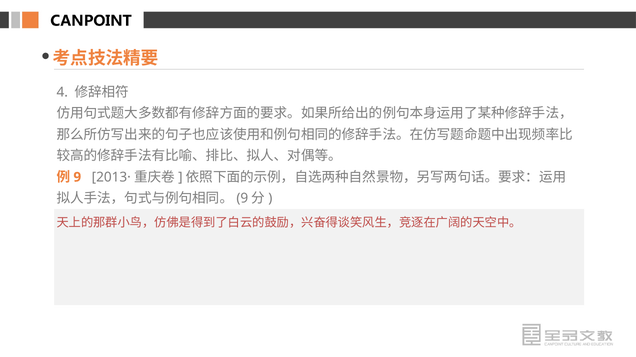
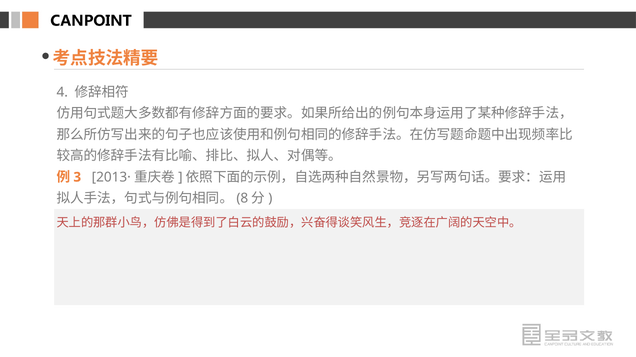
9: 9 -> 3 (77, 177)
9: 9 -> 8 (242, 198)
